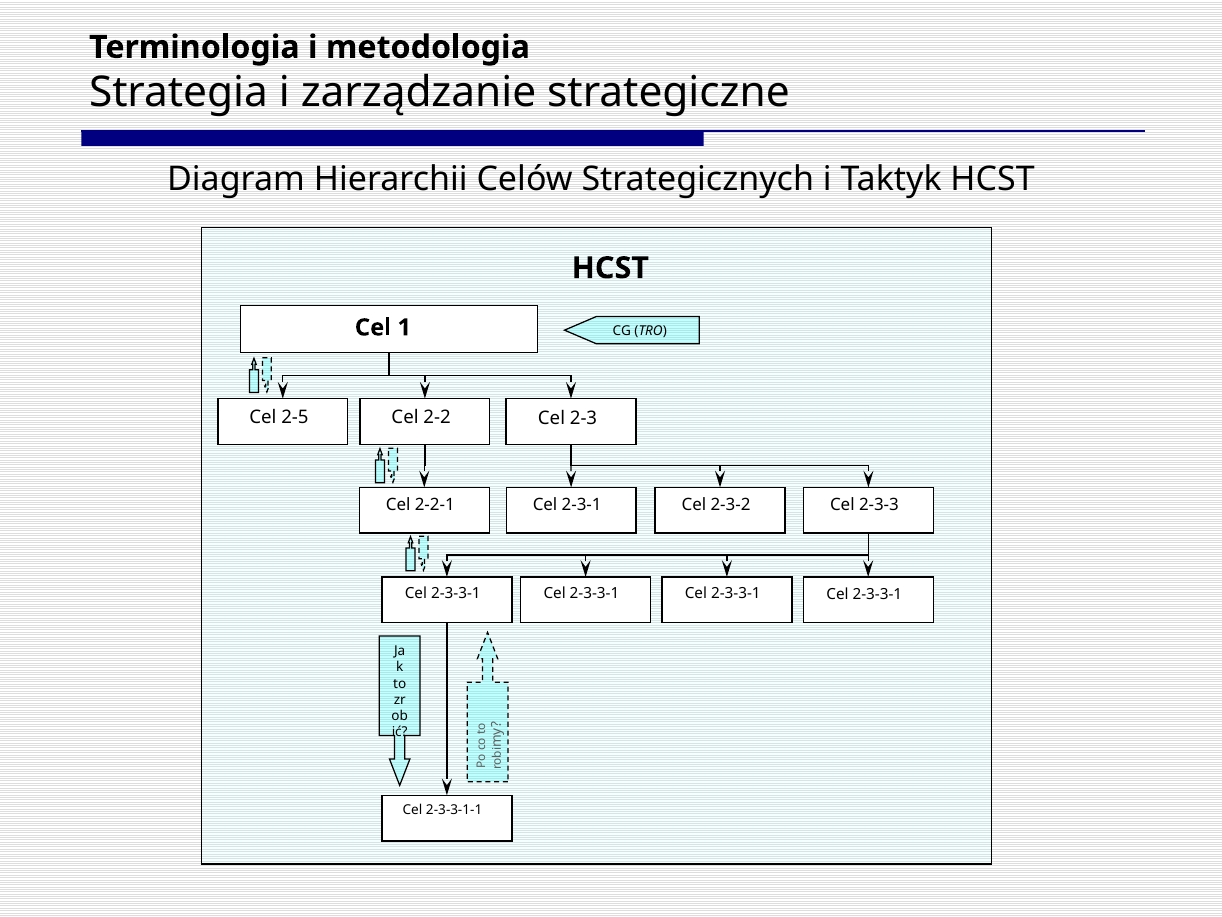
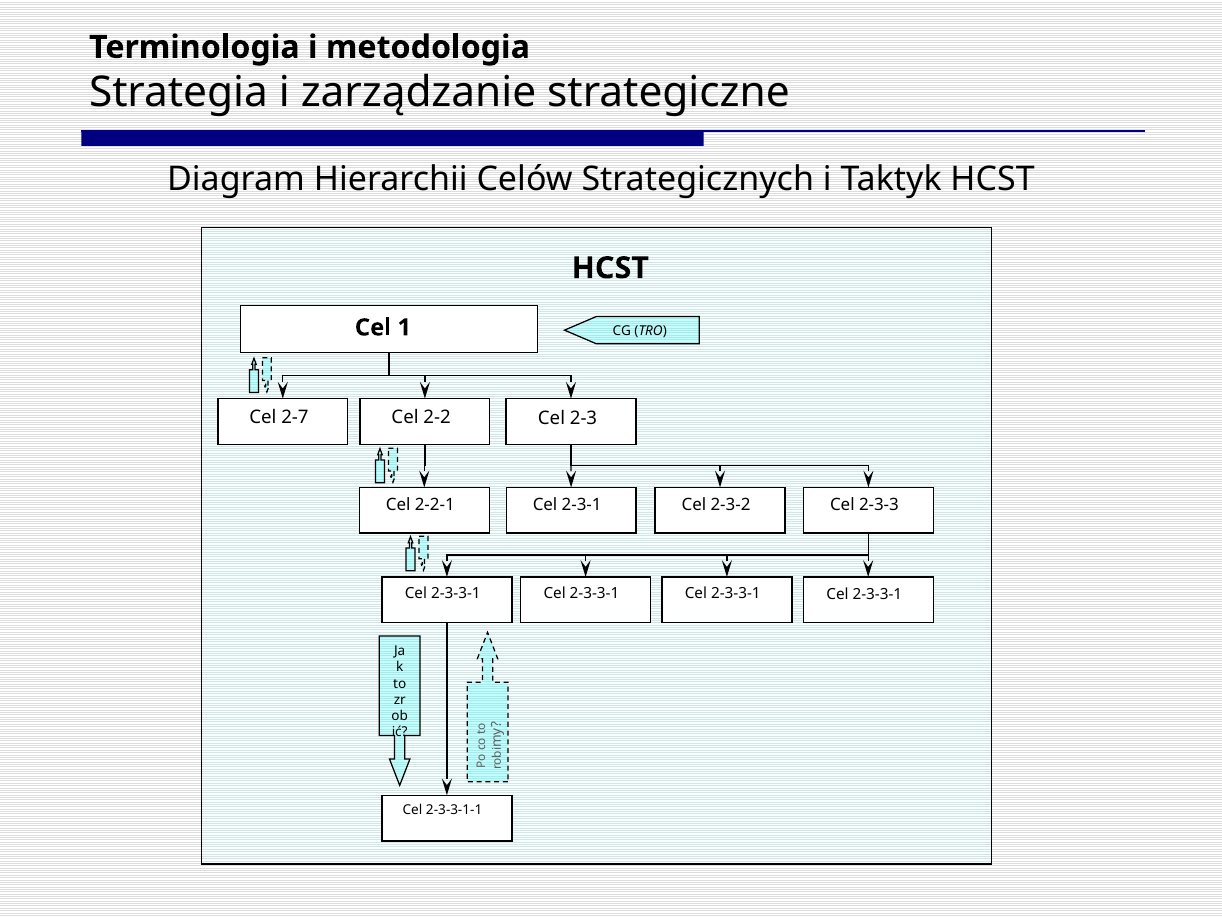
2-5: 2-5 -> 2-7 (295, 417)
